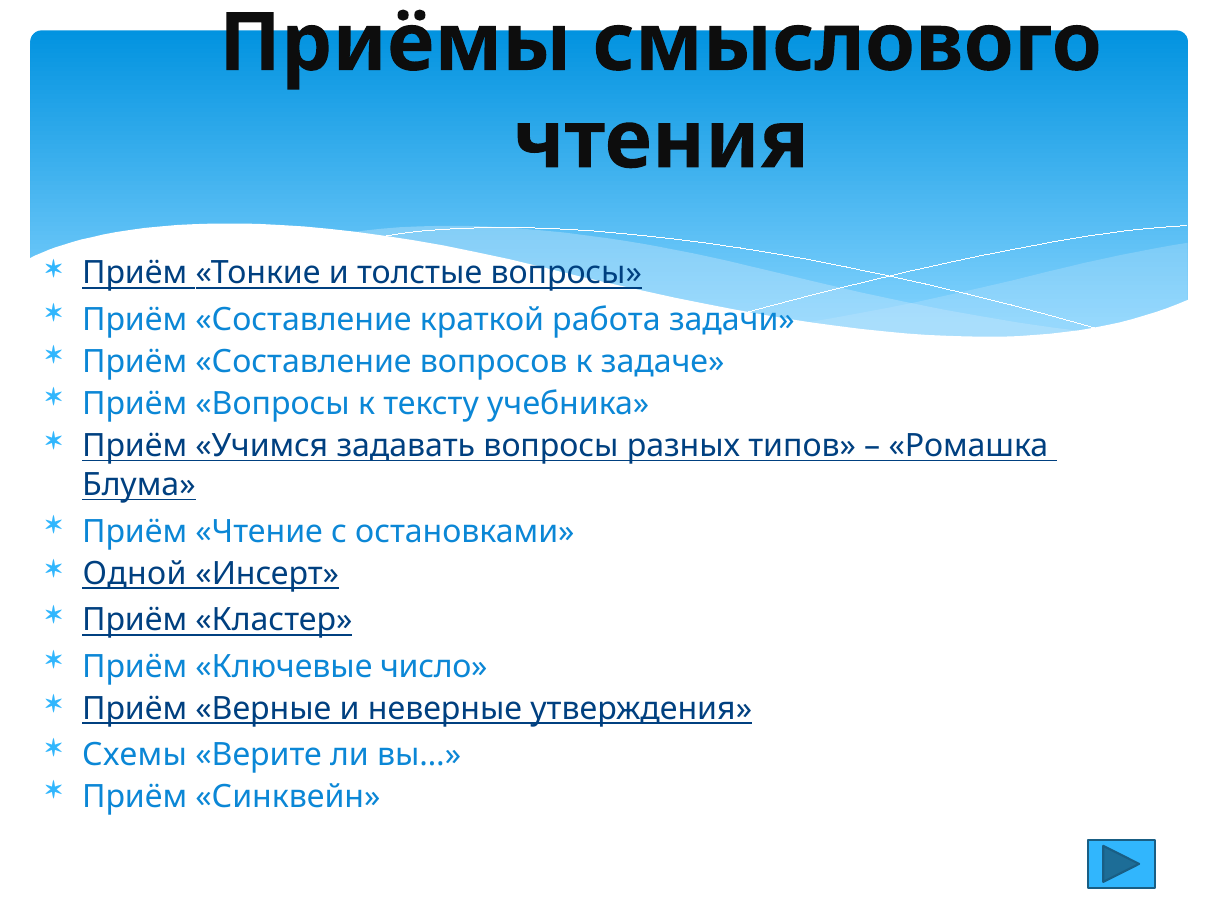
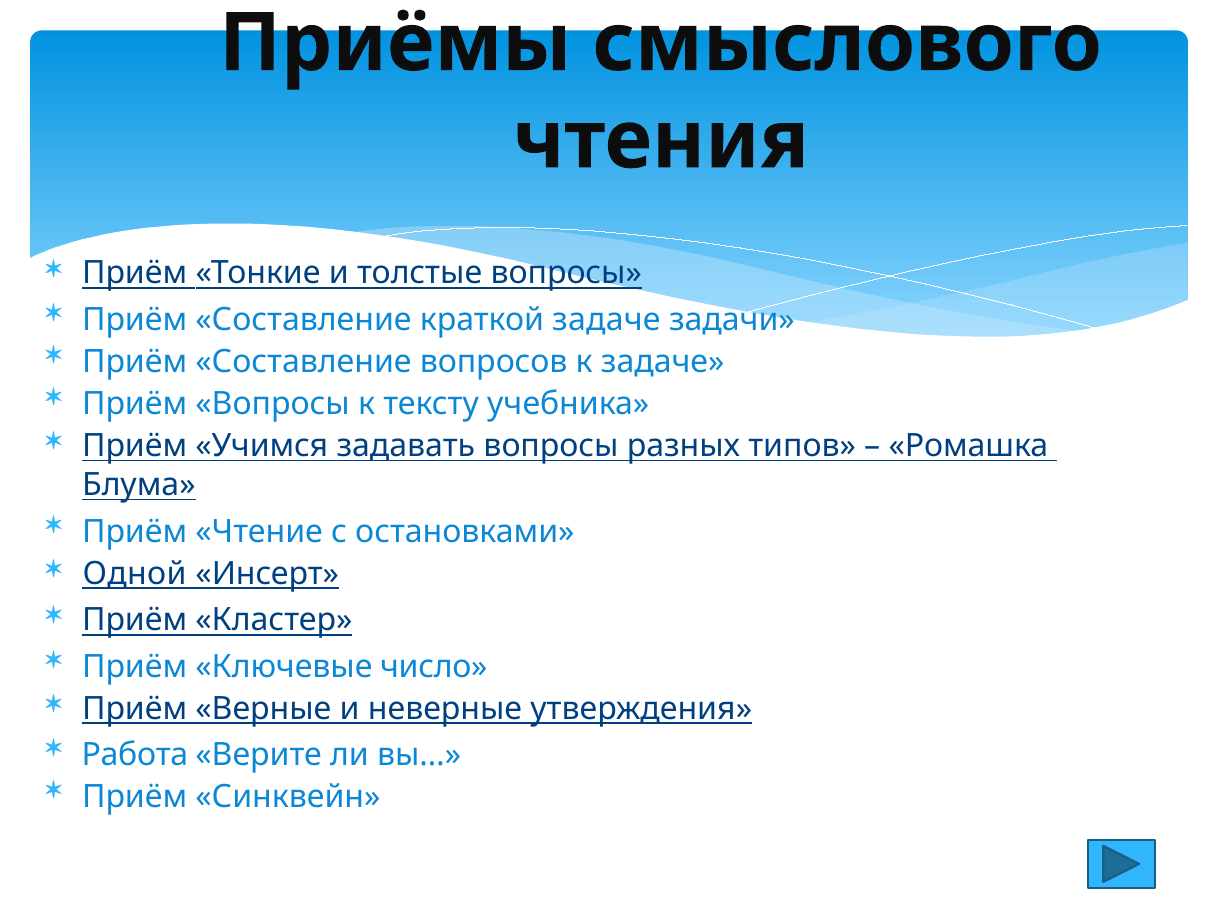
краткой работа: работа -> задаче (606, 320)
Схемы: Схемы -> Работа (135, 755)
